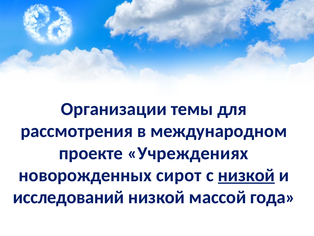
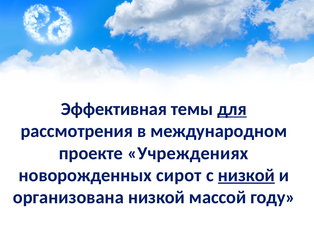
Организации: Организации -> Эффективная (114, 109)
для underline: none -> present (232, 109)
исследований: исследований -> организована (68, 197)
года: года -> году (273, 197)
